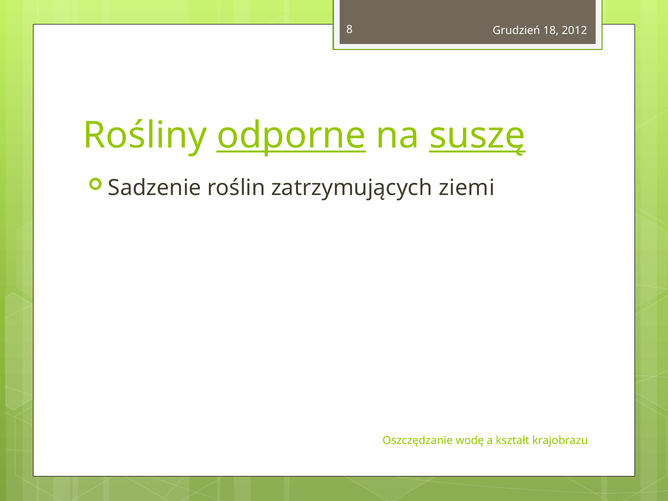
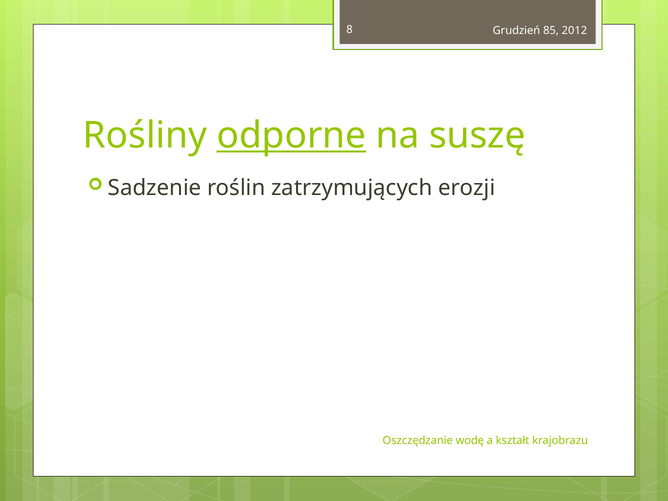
18: 18 -> 85 (551, 30)
suszę underline: present -> none (477, 136)
ziemi: ziemi -> erozji (467, 188)
